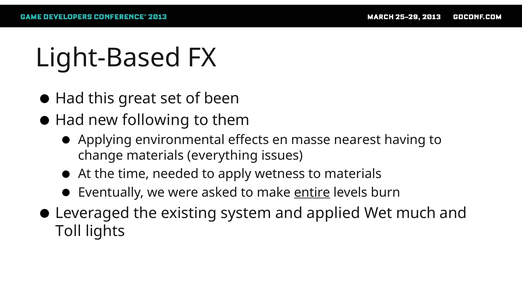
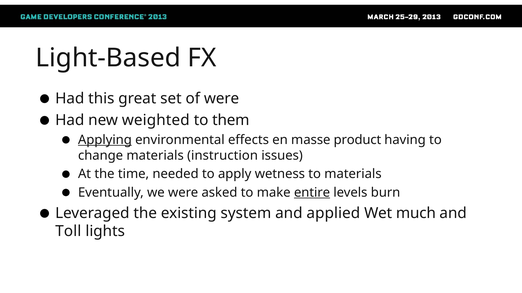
of been: been -> were (222, 99)
following: following -> weighted (156, 120)
Applying underline: none -> present (105, 140)
nearest: nearest -> product (357, 140)
everything: everything -> instruction (222, 156)
